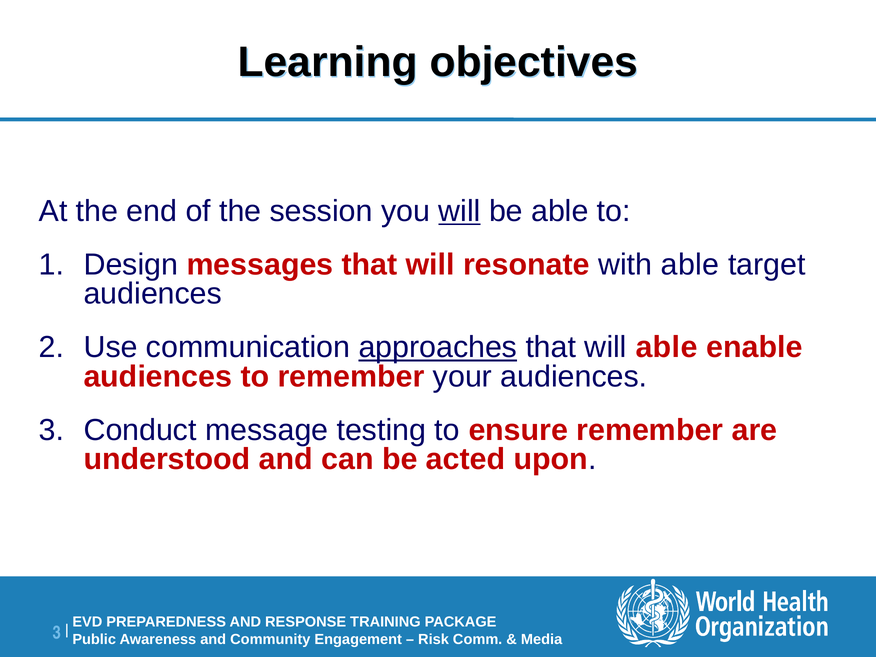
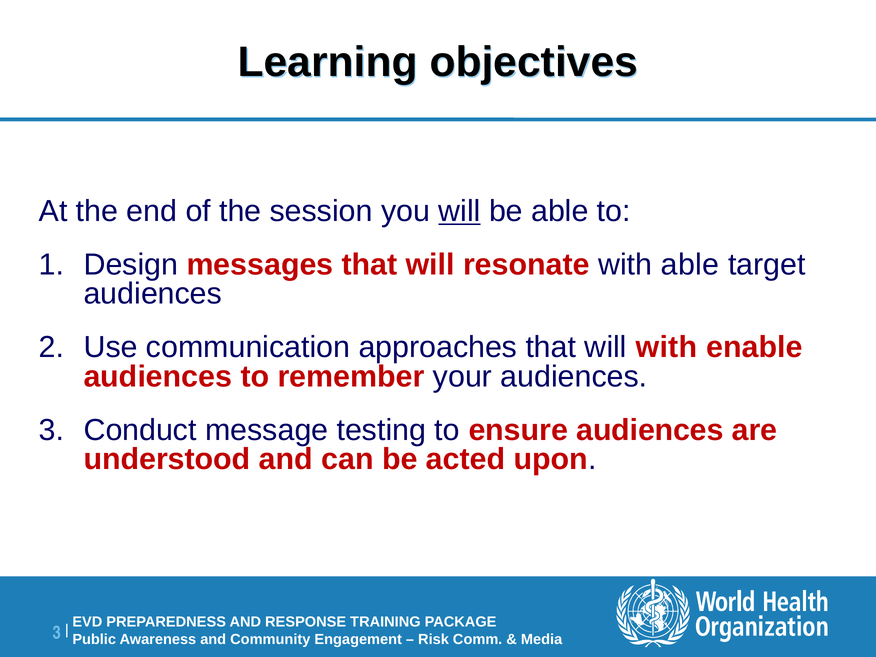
approaches underline: present -> none (438, 347)
will able: able -> with (667, 347)
ensure remember: remember -> audiences (650, 430)
